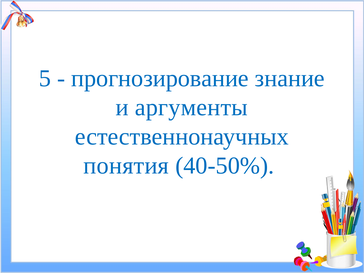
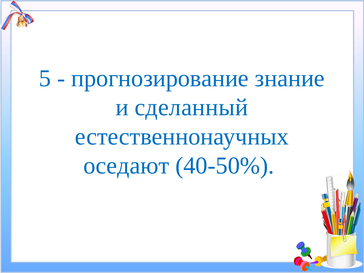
аргументы: аргументы -> сделанный (191, 107)
понятия: понятия -> оседают (126, 166)
